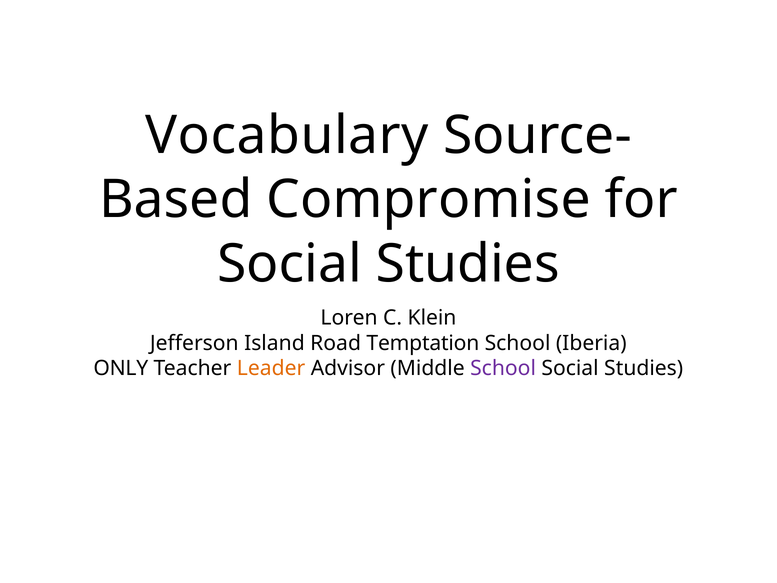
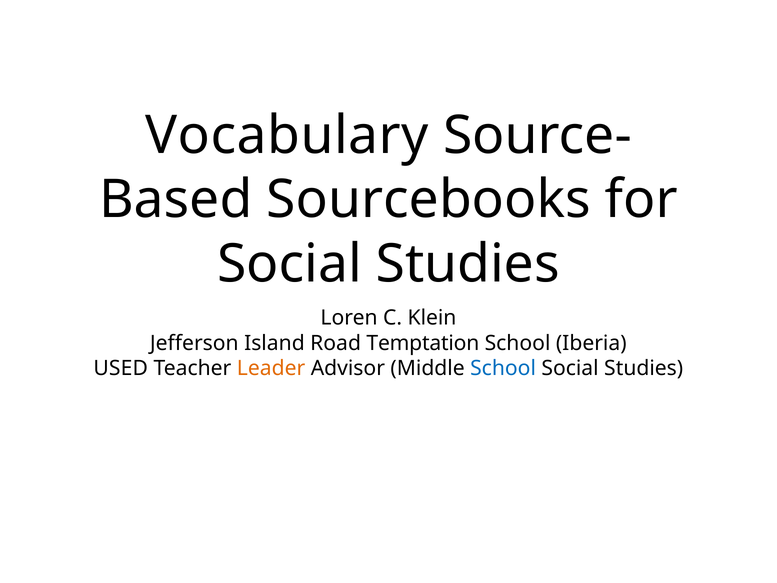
Compromise: Compromise -> Sourcebooks (429, 200)
ONLY: ONLY -> USED (121, 368)
School colour: purple -> blue (503, 368)
